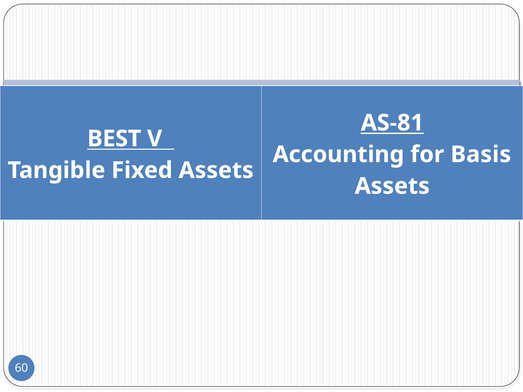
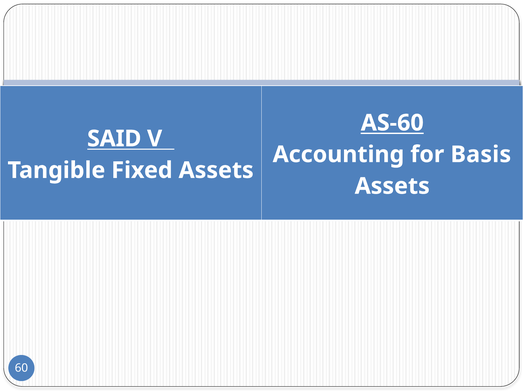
AS-81: AS-81 -> AS-60 (392, 123)
BEST: BEST -> SAID (114, 139)
